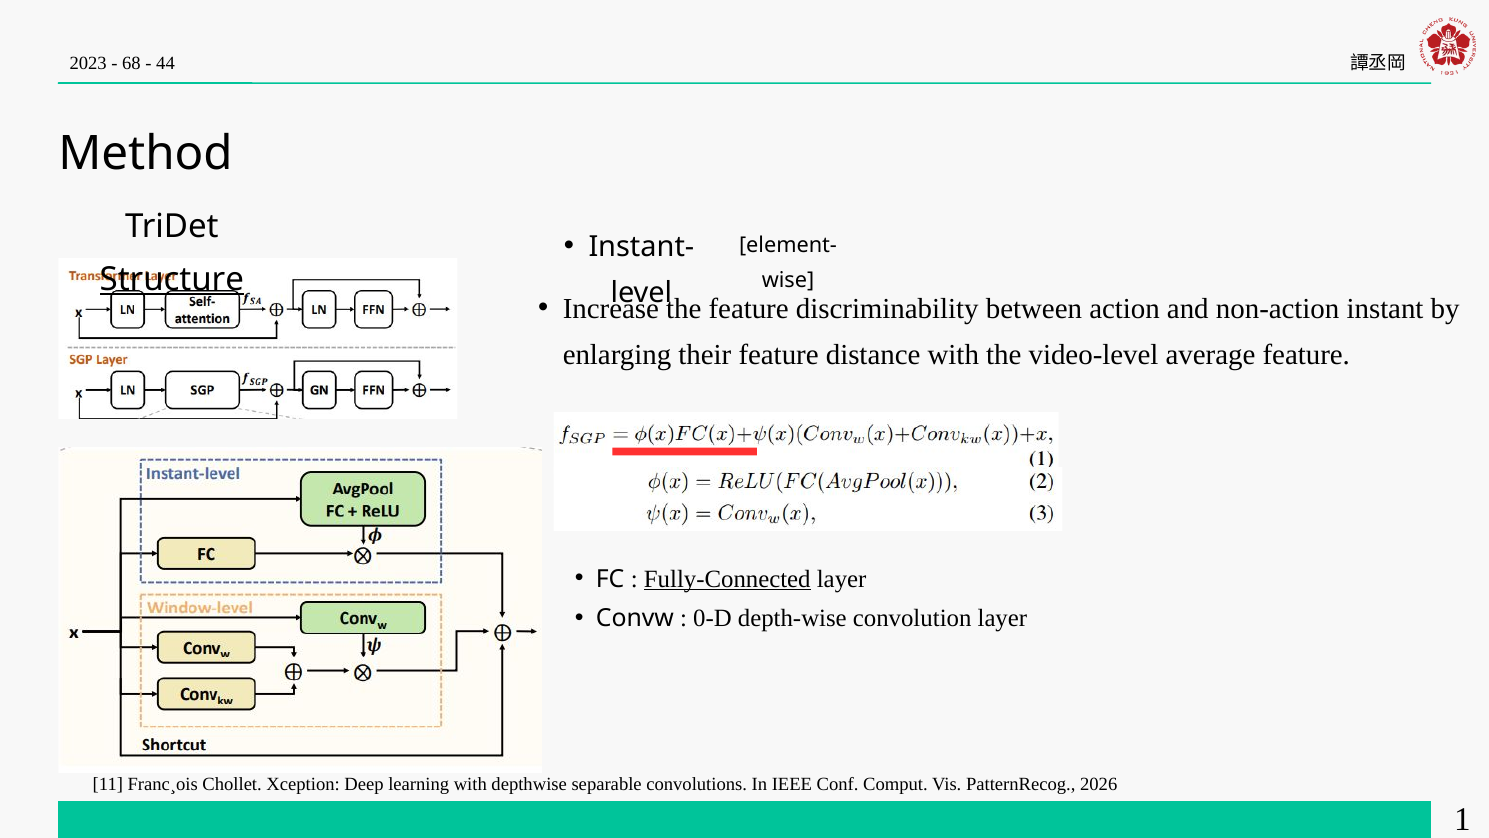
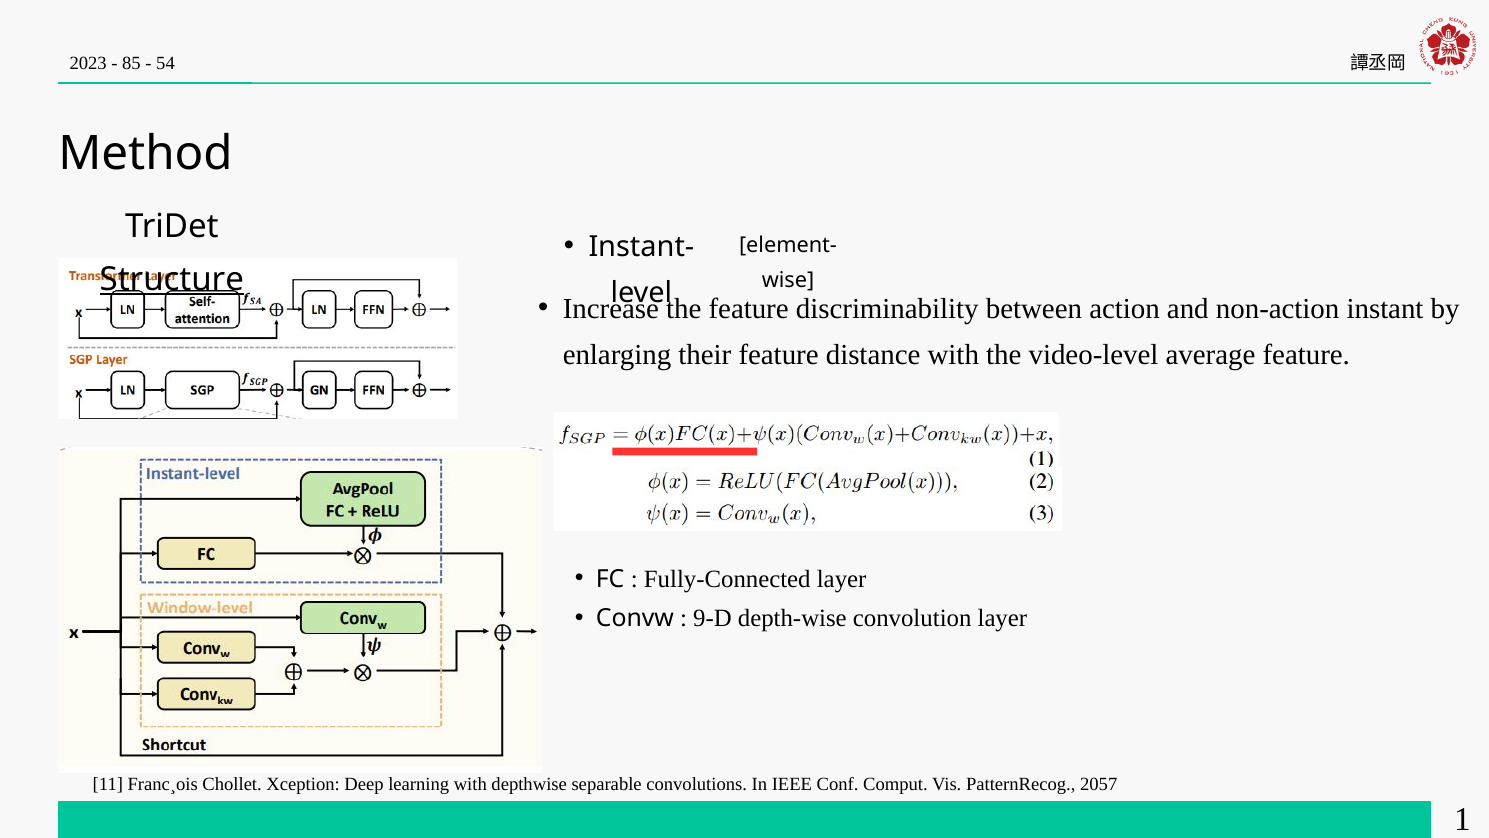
68: 68 -> 85 (131, 64)
44: 44 -> 54 (166, 64)
Fully-Connected underline: present -> none (727, 579)
0-D: 0-D -> 9-D (712, 618)
2026: 2026 -> 2057 (1099, 784)
